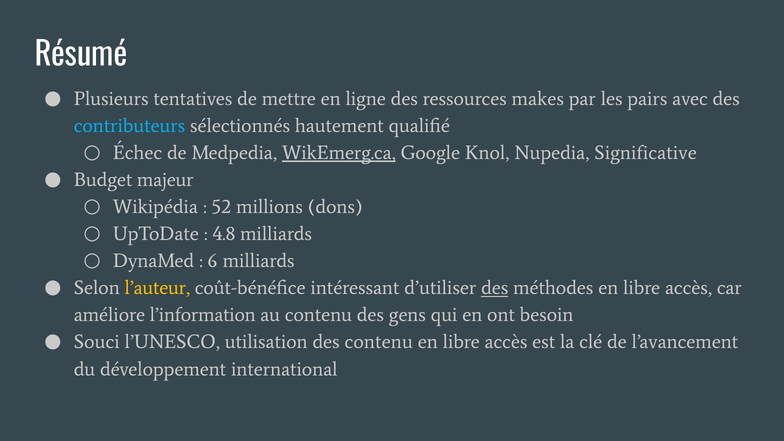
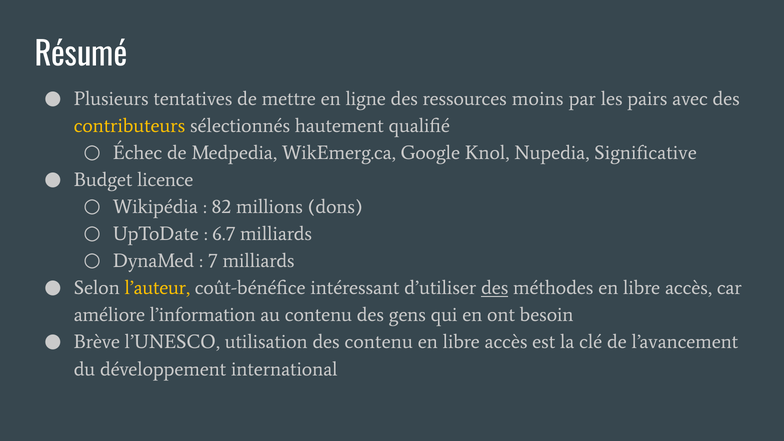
makes: makes -> moins (538, 99)
contributeurs colour: light blue -> yellow (129, 126)
WikEmerg.ca underline: present -> none (339, 153)
majeur: majeur -> licence (165, 180)
52: 52 -> 82 (221, 207)
4.8: 4.8 -> 6.7 (224, 234)
6: 6 -> 7 (213, 261)
Souci: Souci -> Brève (97, 342)
